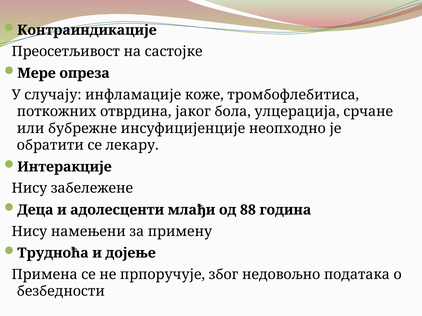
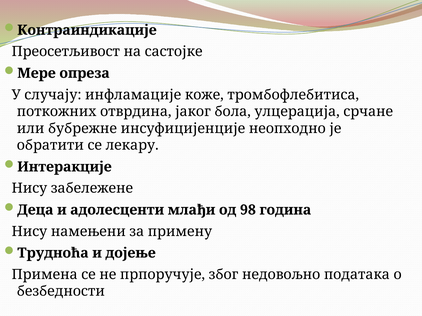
88: 88 -> 98 (248, 210)
